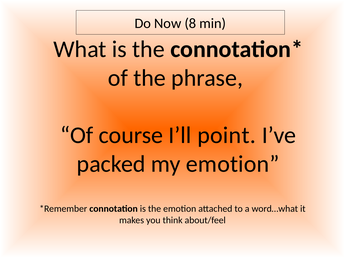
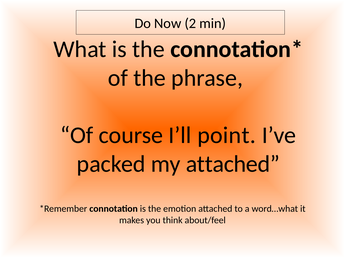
8: 8 -> 2 (190, 23)
my emotion: emotion -> attached (233, 164)
